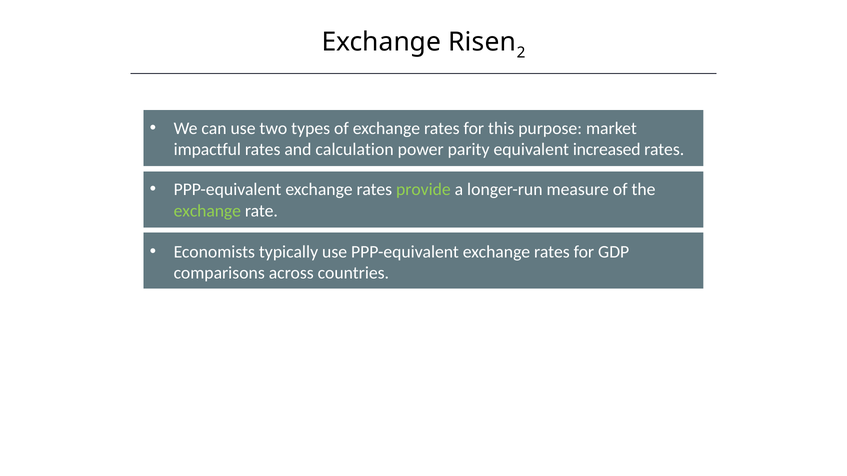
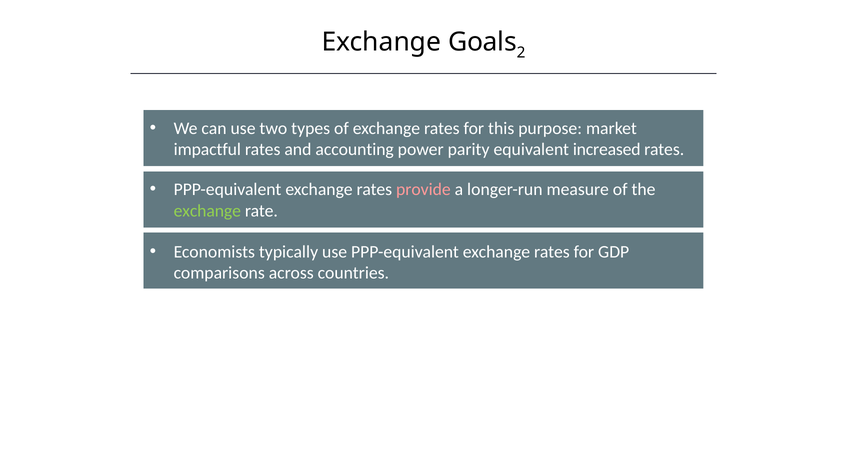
Risen: Risen -> Goals (482, 42)
calculation: calculation -> accounting (355, 150)
provide colour: light green -> pink (423, 190)
